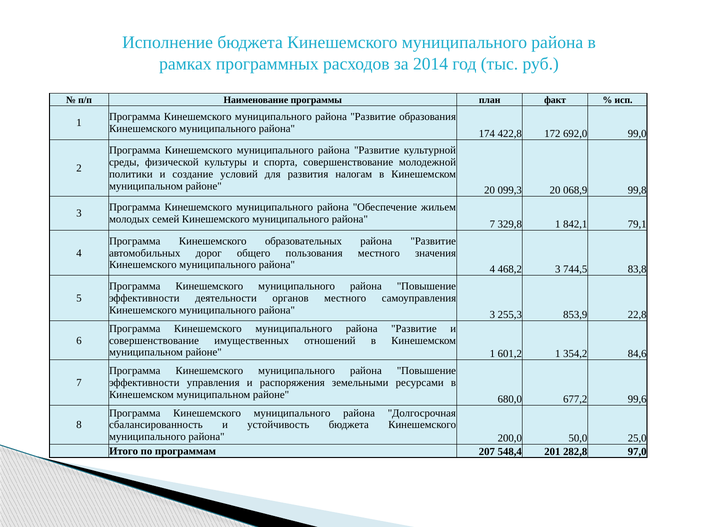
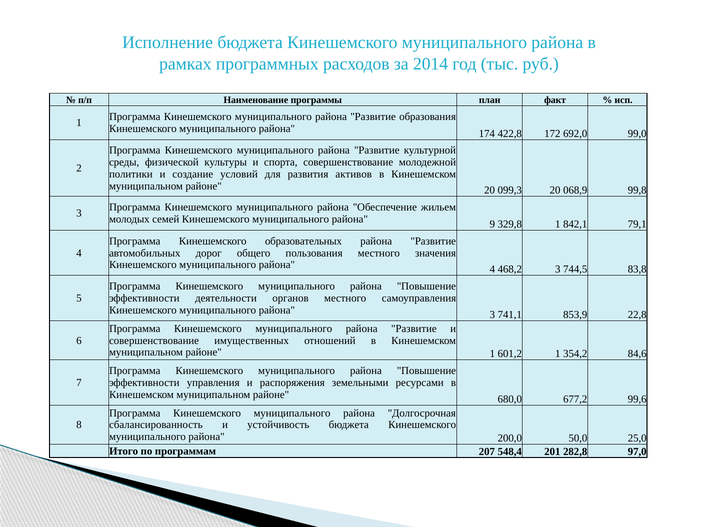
налогам: налогам -> активов (354, 174)
района 7: 7 -> 9 (492, 224)
255,3: 255,3 -> 741,1 (510, 314)
